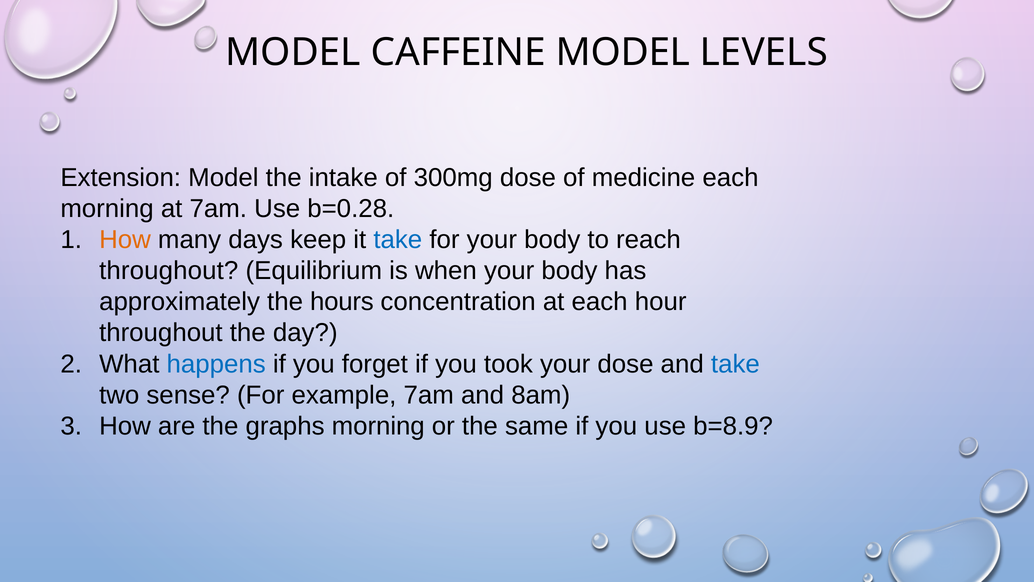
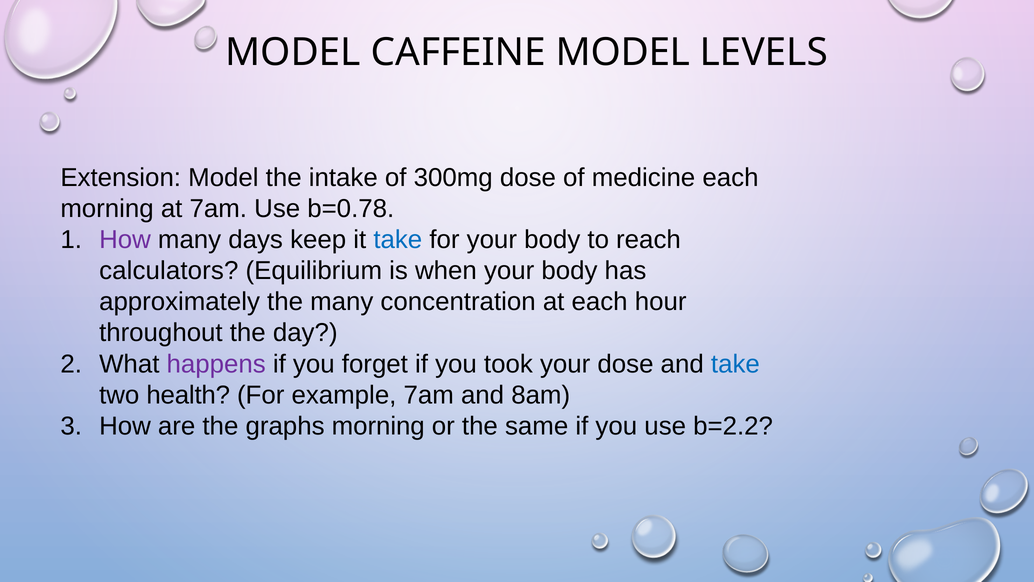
b=0.28: b=0.28 -> b=0.78 (351, 209)
How colour: orange -> purple (125, 240)
throughout: throughout -> calculators (169, 271)
the hours: hours -> many (342, 302)
happens colour: blue -> purple (216, 364)
sense: sense -> health (188, 395)
b=8.9: b=8.9 -> b=2.2 (733, 426)
